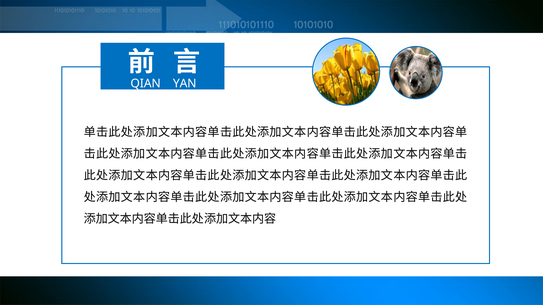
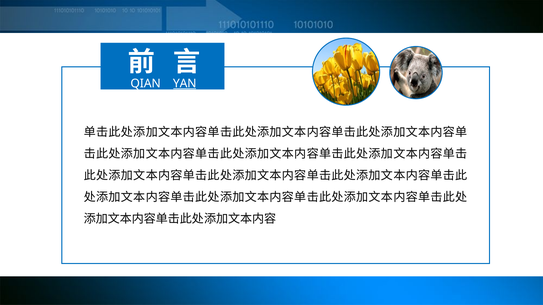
YAN underline: none -> present (185, 84)
